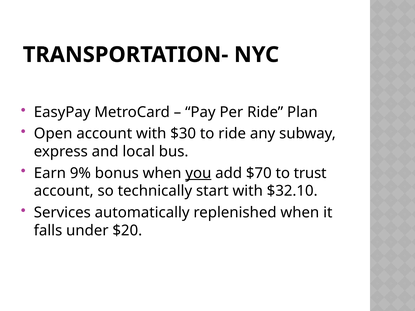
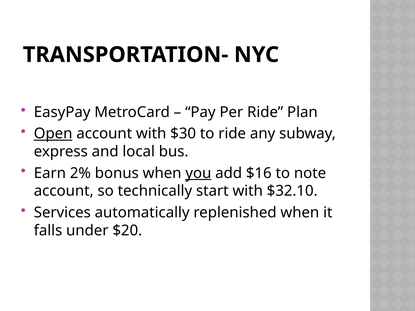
Open underline: none -> present (53, 134)
9%: 9% -> 2% (80, 173)
$70: $70 -> $16 (259, 173)
trust: trust -> note (310, 173)
